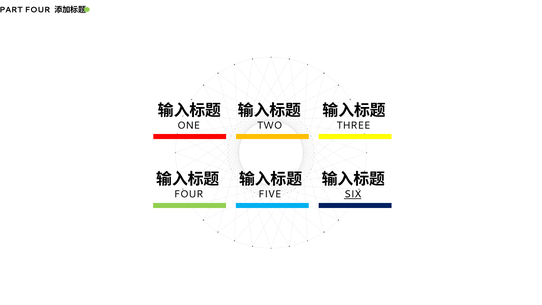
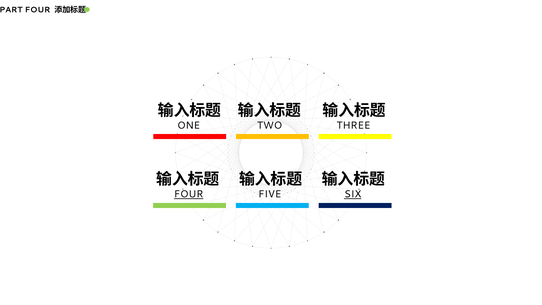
FOUR underline: none -> present (189, 194)
